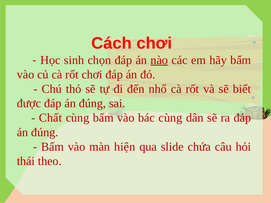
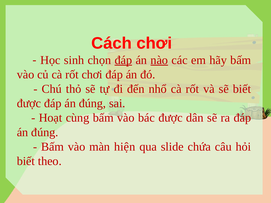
đáp underline: none -> present (123, 60)
Chất: Chất -> Hoạt (51, 118)
bác cùng: cùng -> được (171, 118)
thái: thái -> biết (26, 161)
